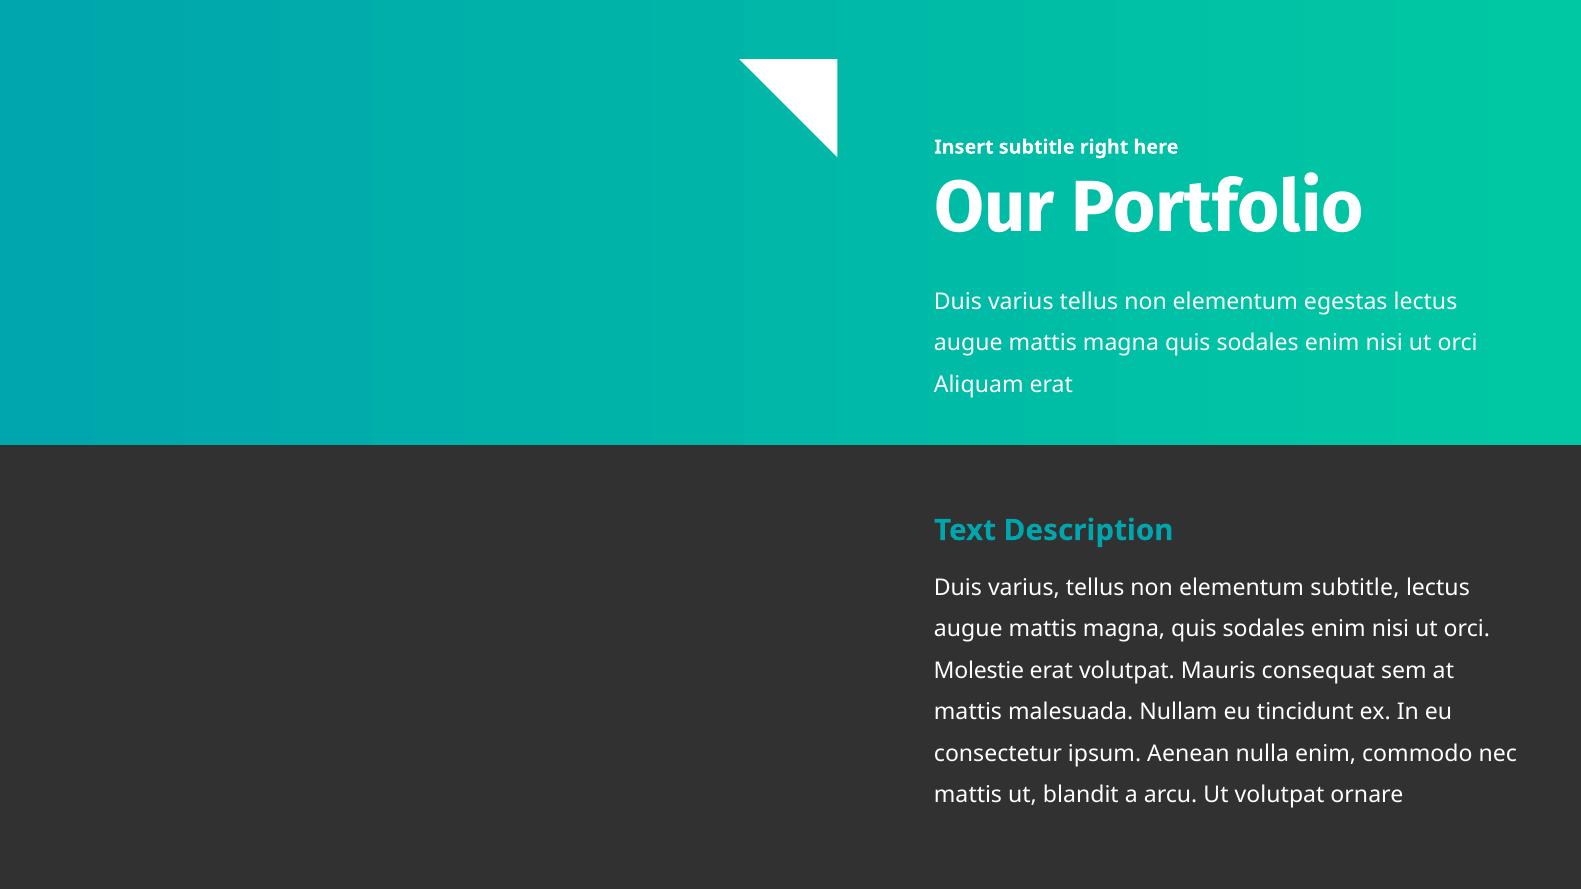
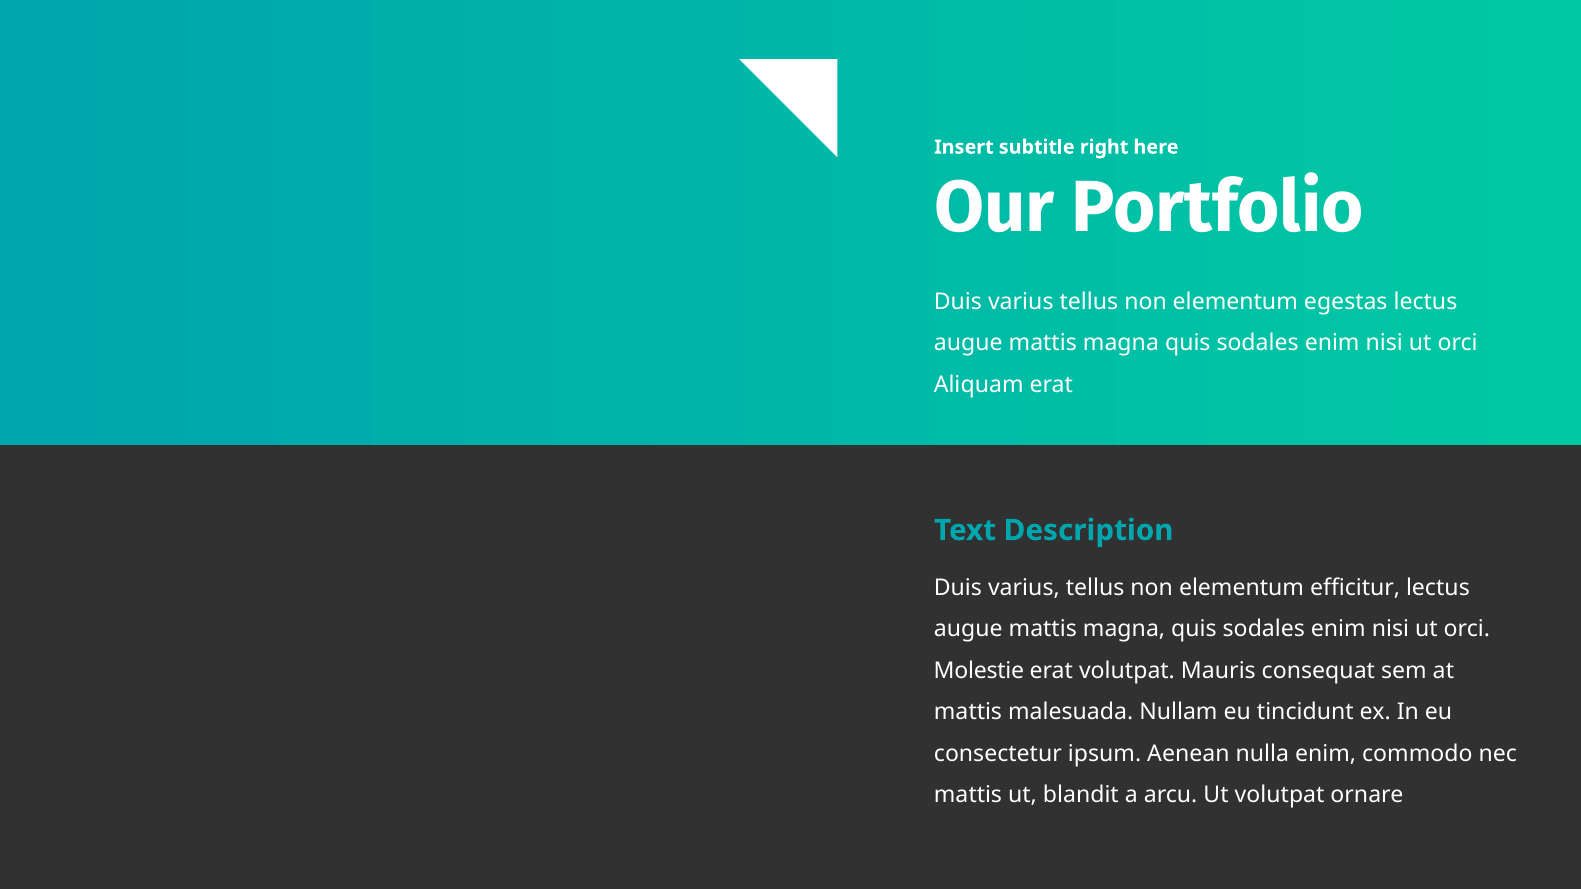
elementum subtitle: subtitle -> efficitur (1355, 588)
